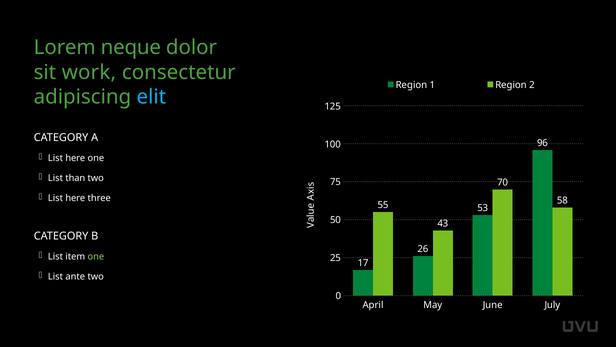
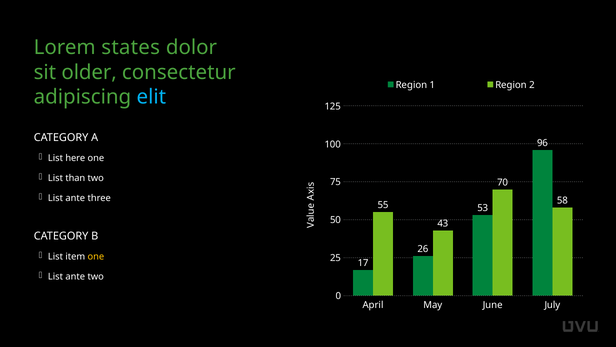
neque: neque -> states (131, 48)
work: work -> older (89, 72)
here: here -> ante (75, 198)
one colour: light green -> yellow (96, 256)
